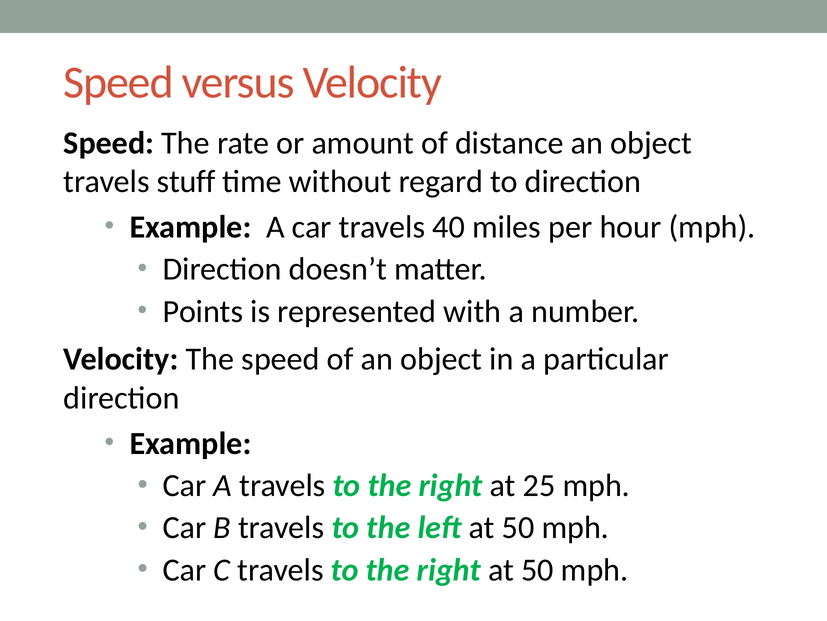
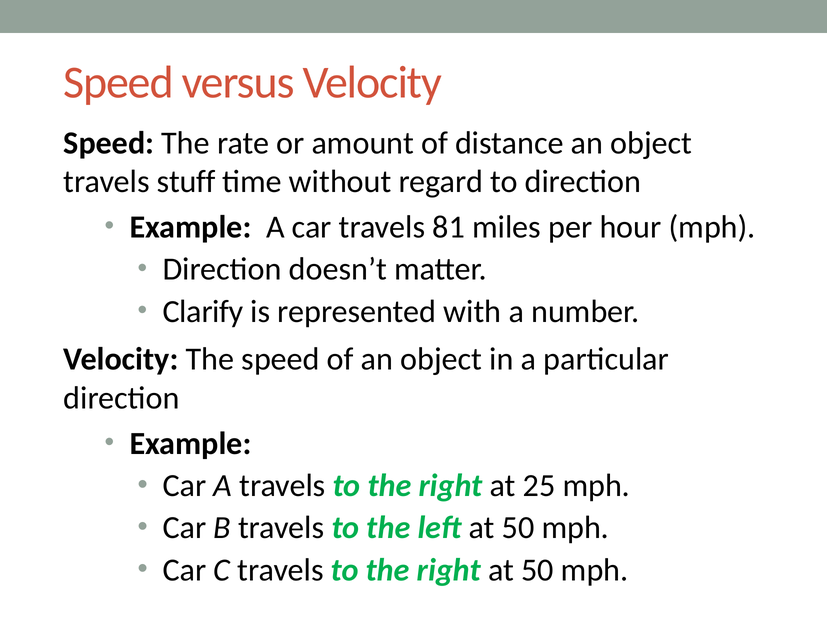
40: 40 -> 81 (449, 227)
Points: Points -> Clarify (203, 311)
